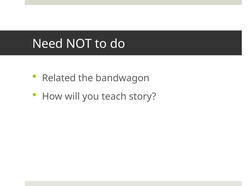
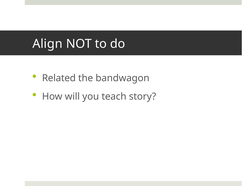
Need: Need -> Align (47, 44)
